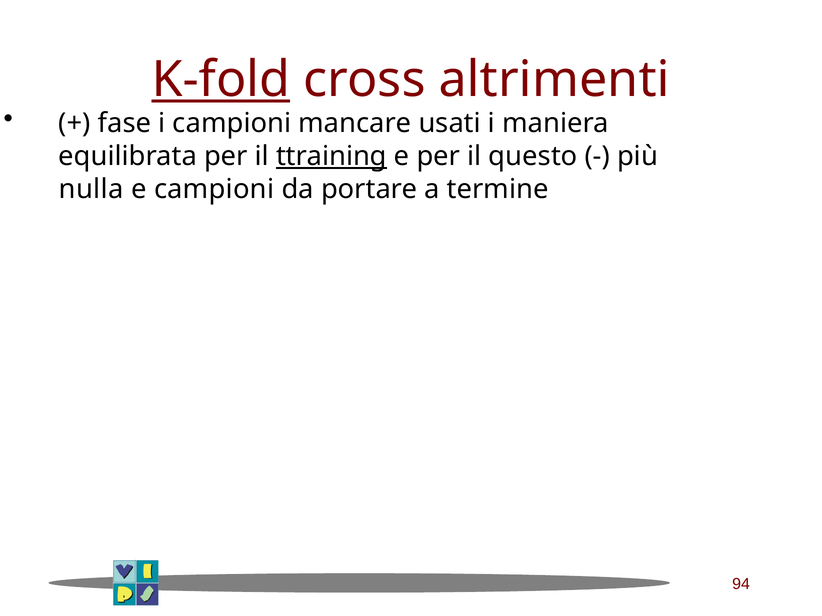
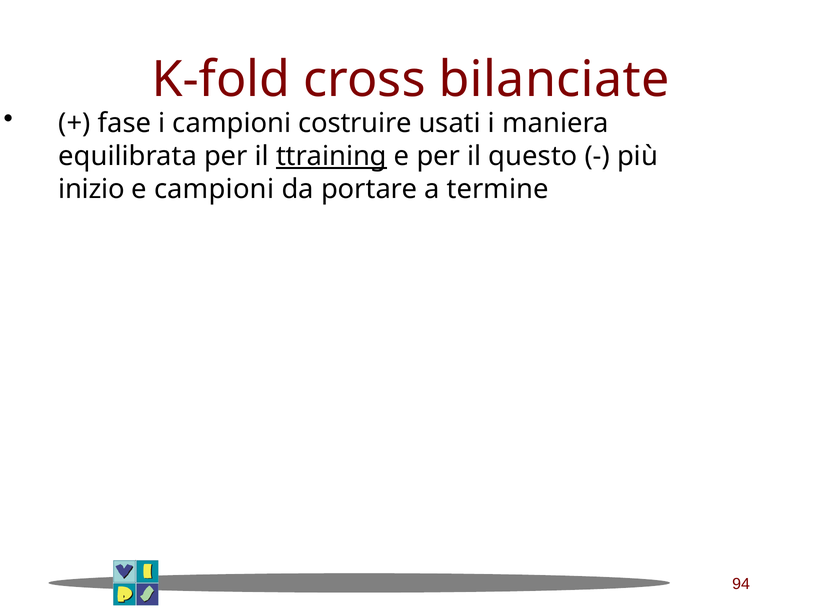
K-fold underline: present -> none (221, 80)
altrimenti: altrimenti -> bilanciate (554, 80)
mancare: mancare -> costruire (355, 123)
nulla: nulla -> inizio (91, 189)
